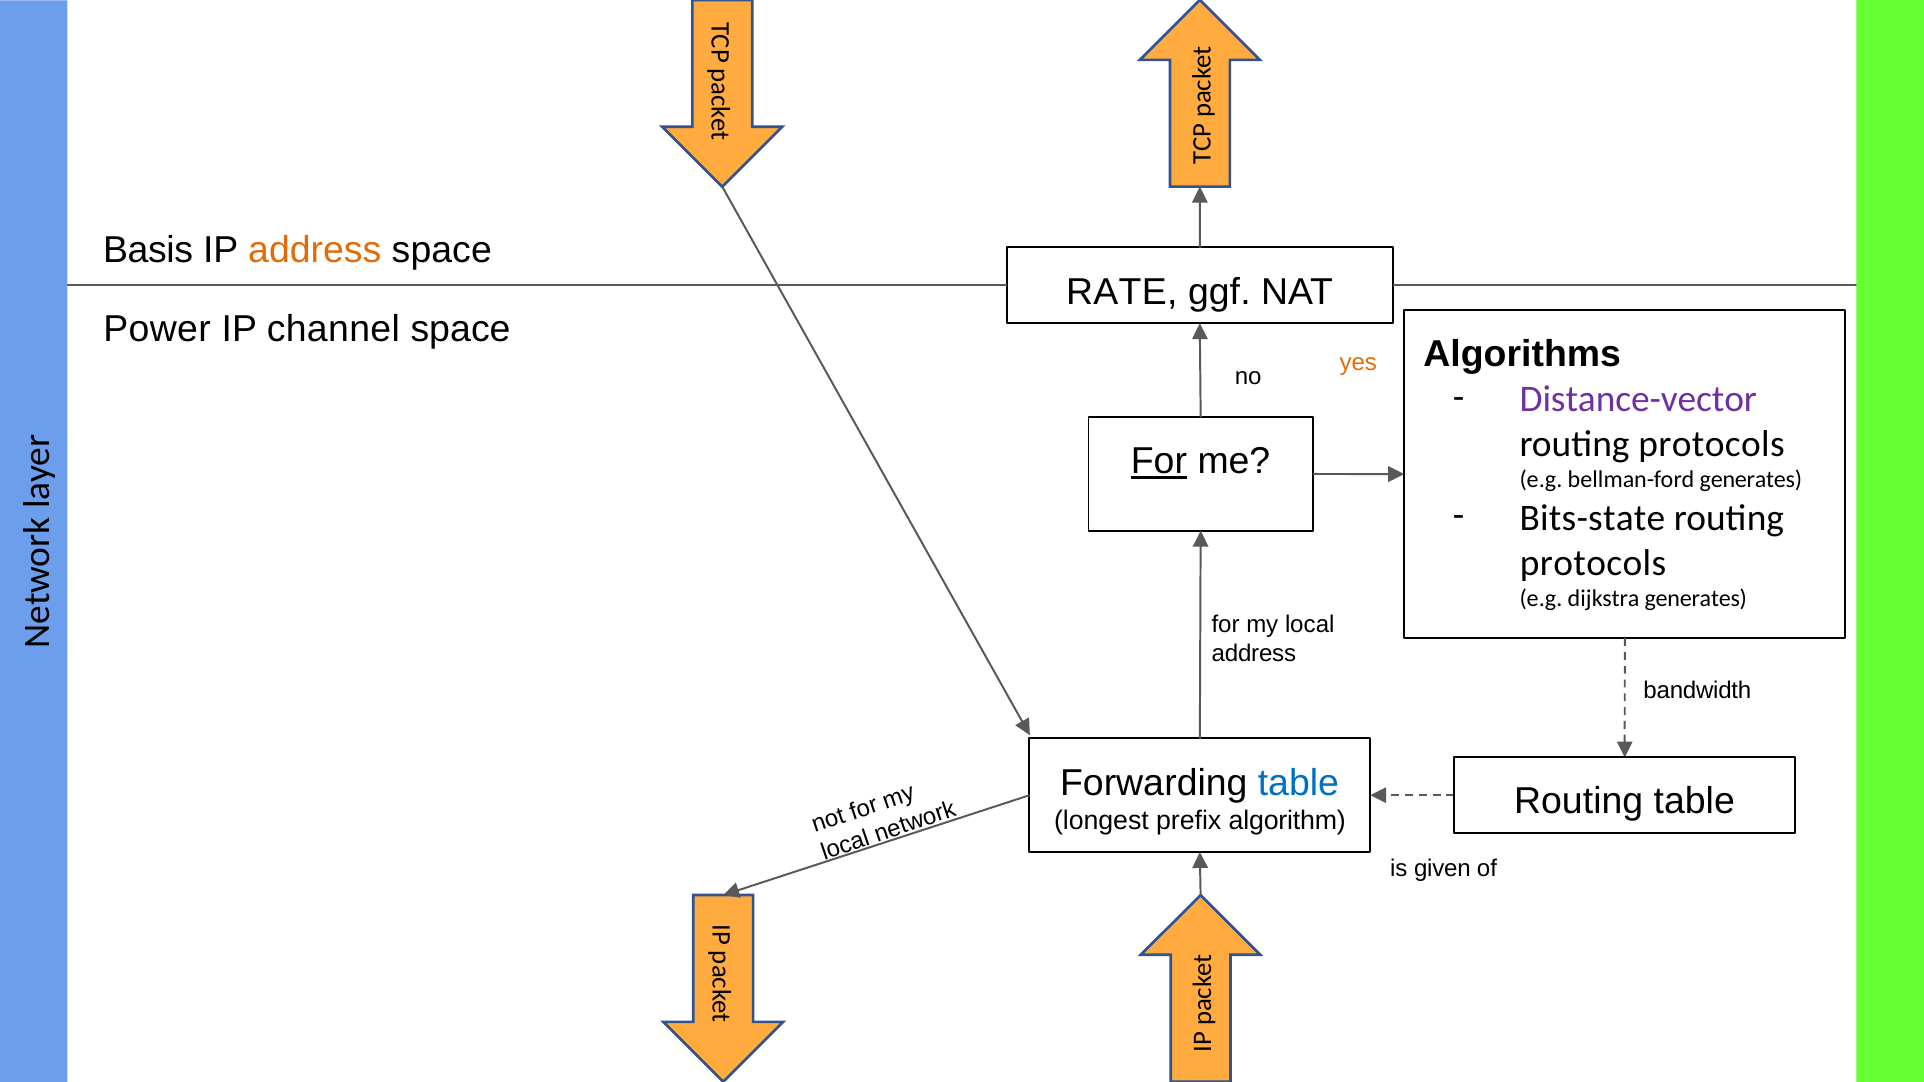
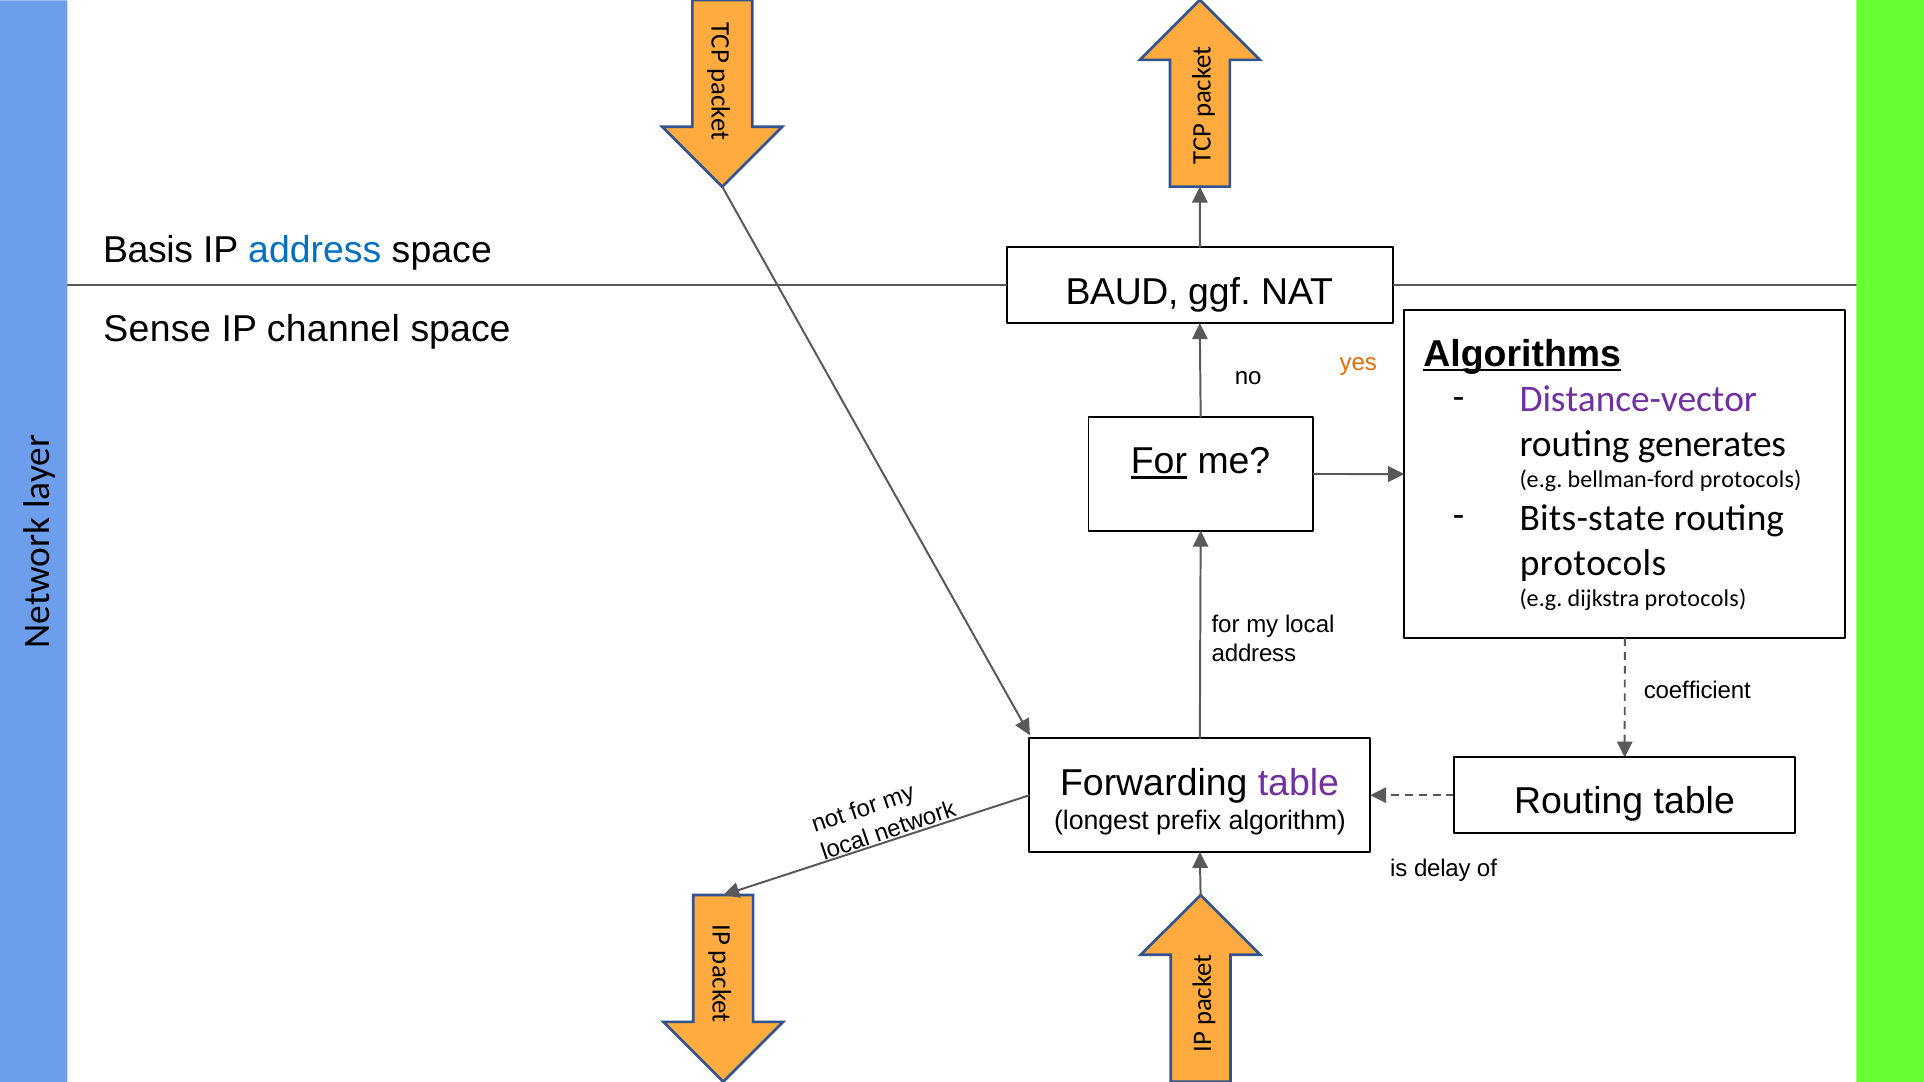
address colour: orange -> blue (315, 251)
RATE: RATE -> BAUD (1122, 292)
Power: Power -> Sense (157, 330)
Algorithms underline: none -> present (1522, 354)
protocols: protocols -> generates (1712, 444)
bellman-ford generates: generates -> protocols (1751, 480)
dijkstra generates: generates -> protocols (1696, 599)
bandwidth: bandwidth -> coefficient (1697, 691)
table colour: blue -> purple (1298, 783)
given: given -> delay (1442, 869)
